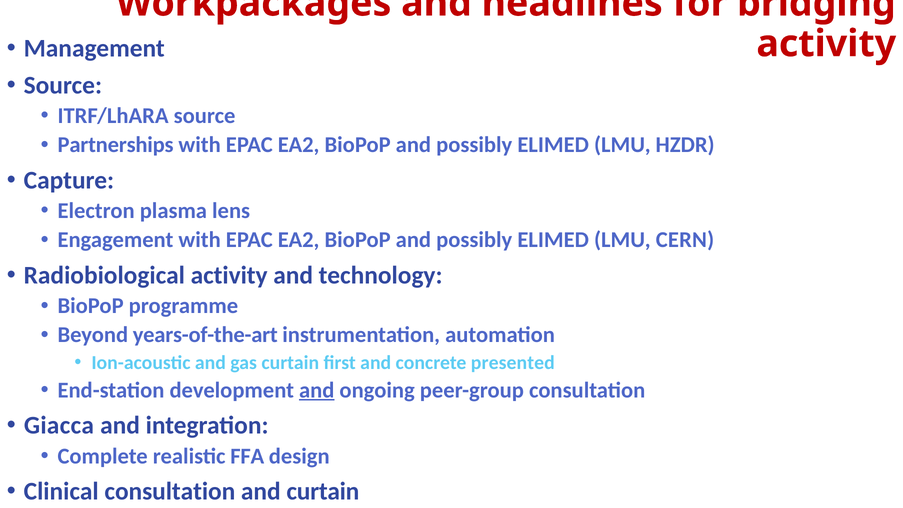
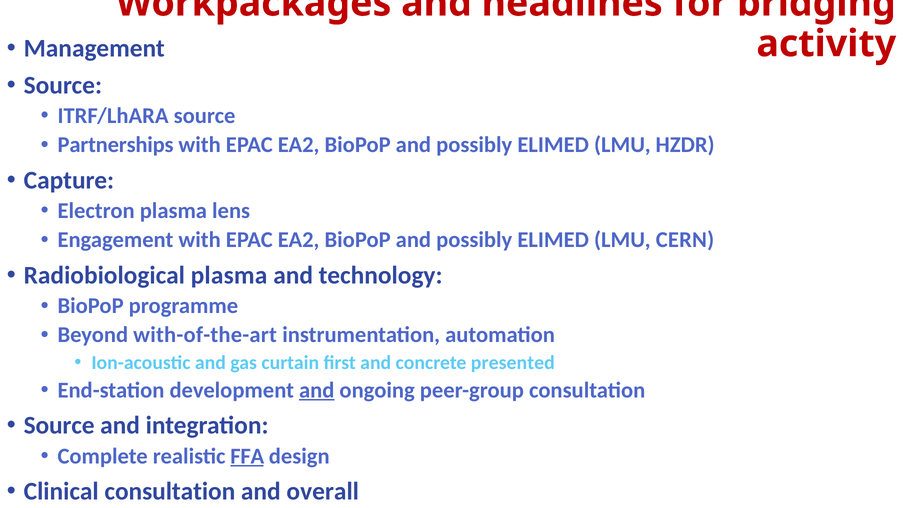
Radiobiological activity: activity -> plasma (229, 275)
years-of-the-art: years-of-the-art -> with-of-the-art (205, 335)
Giacca: Giacca -> Source (59, 425)
FFA underline: none -> present (247, 456)
and curtain: curtain -> overall (323, 491)
